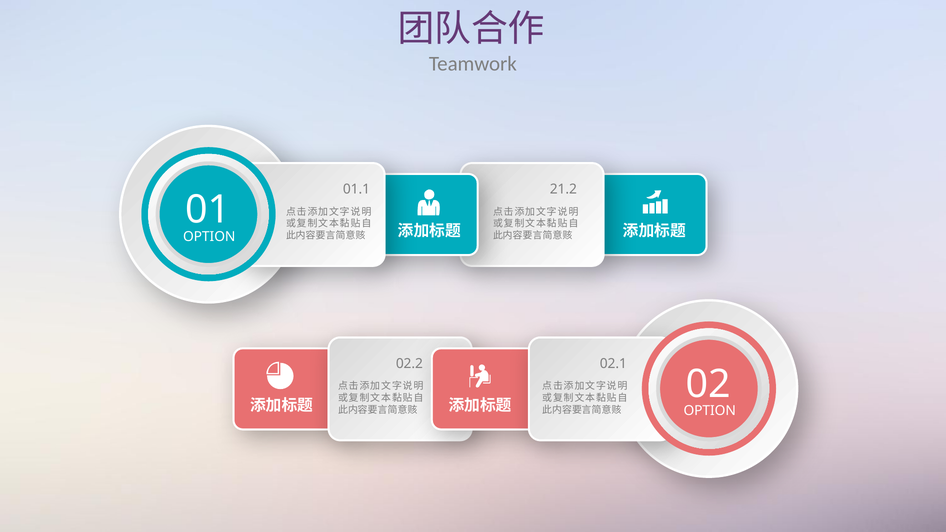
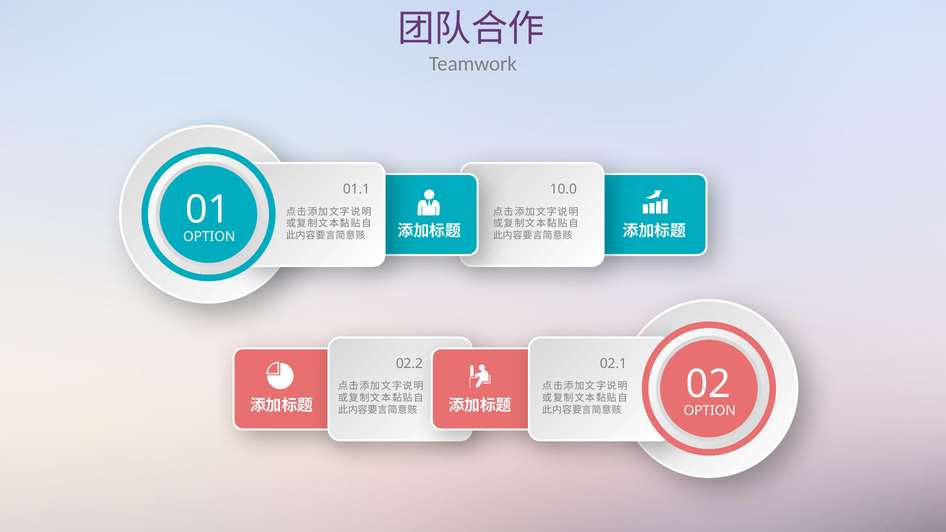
21.2: 21.2 -> 10.0 (563, 189)
